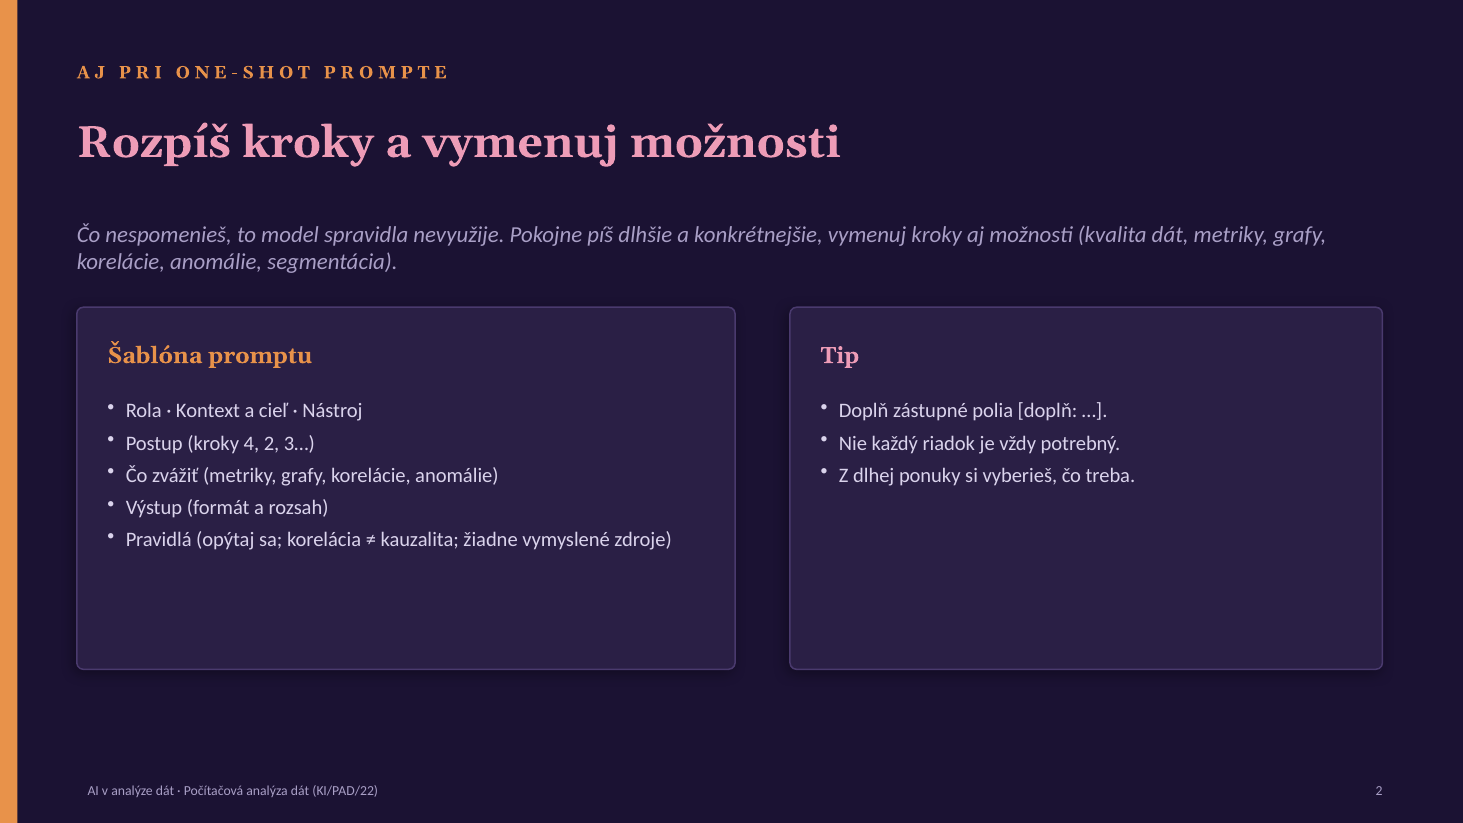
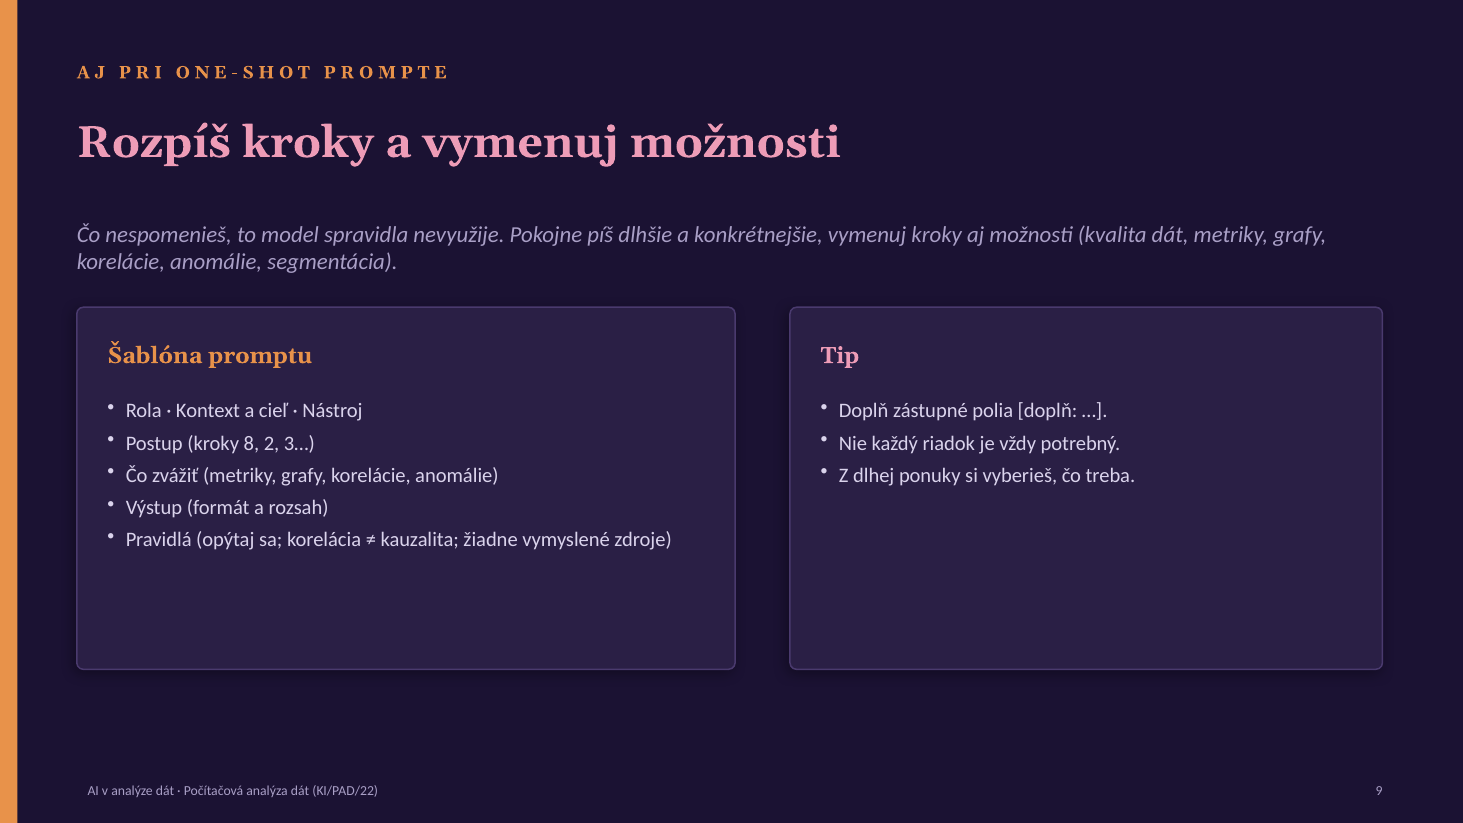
4: 4 -> 8 (251, 443)
KI/PAD/22 2: 2 -> 9 (1379, 791)
